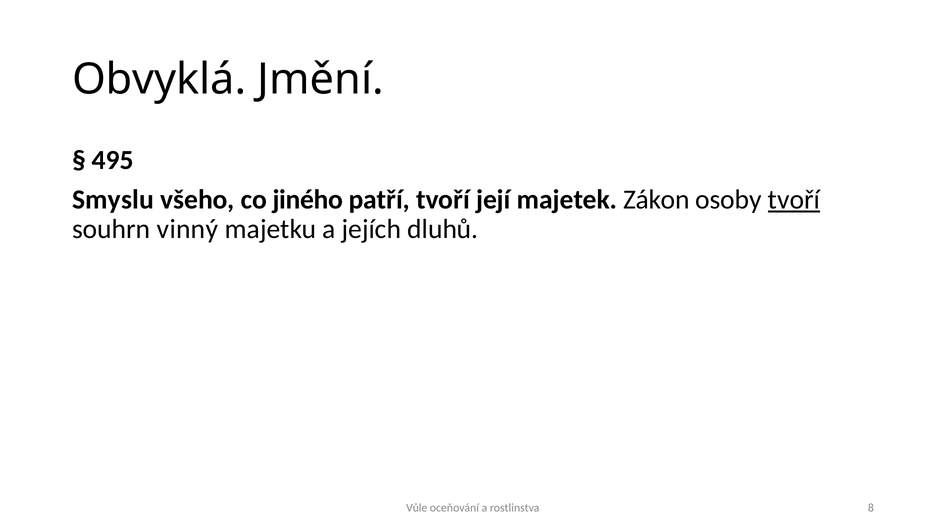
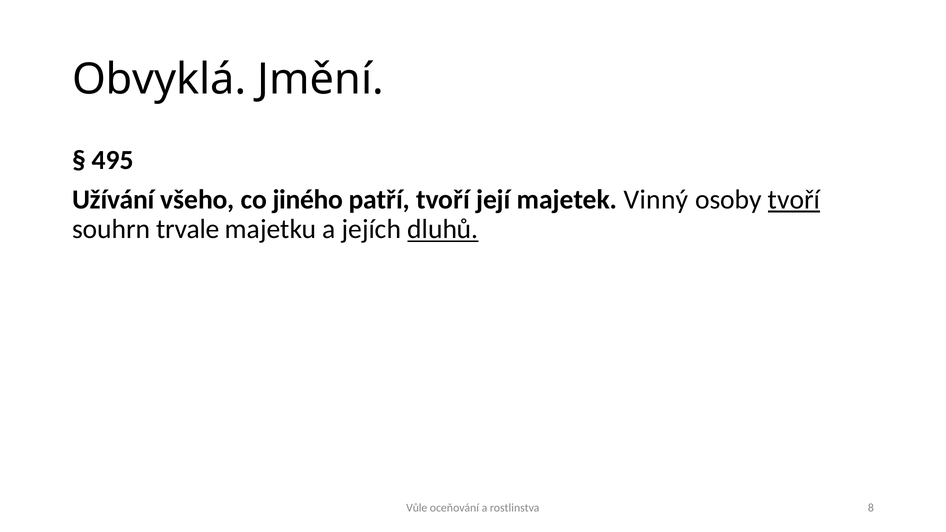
Smyslu: Smyslu -> Užívání (113, 200)
Zákon: Zákon -> Vinný (656, 200)
vinný: vinný -> trvale (188, 229)
dluhů underline: none -> present (443, 229)
